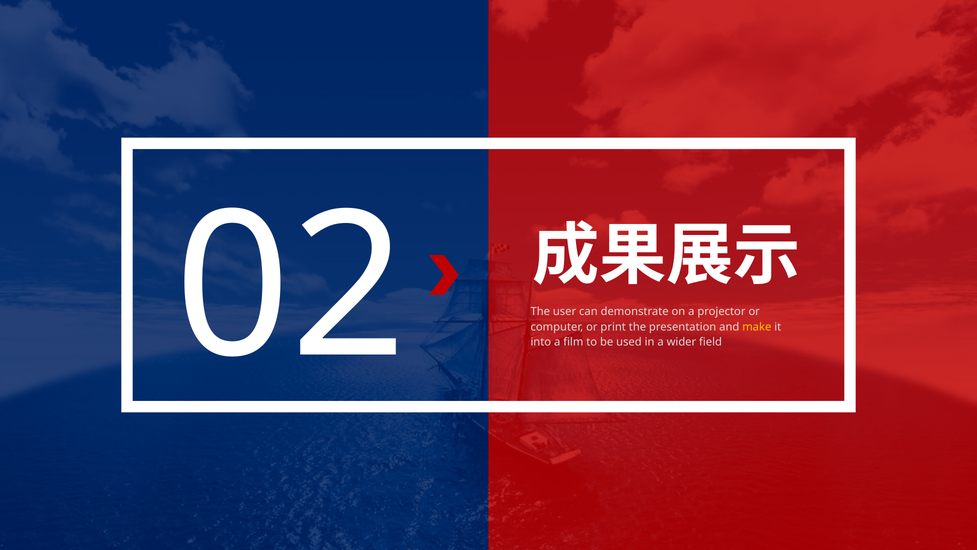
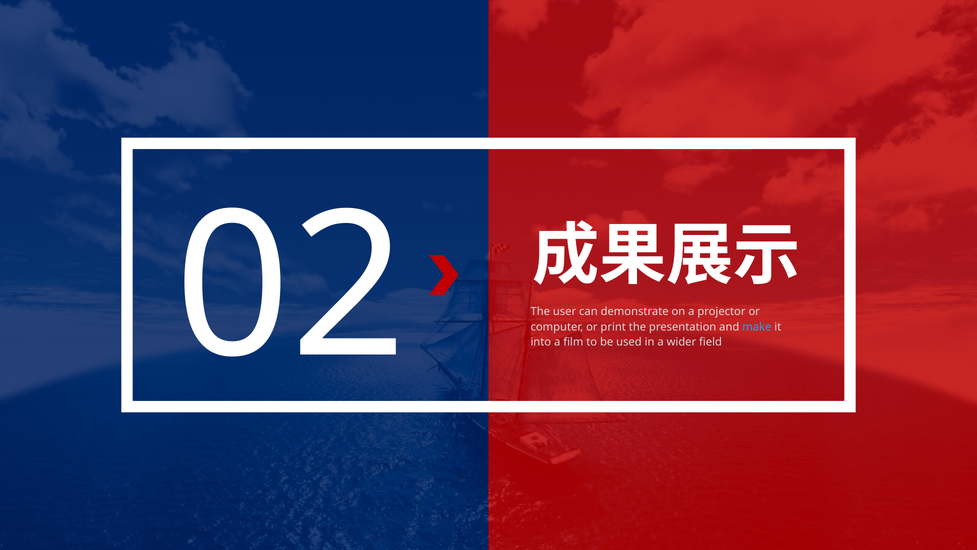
make colour: yellow -> light blue (757, 327)
